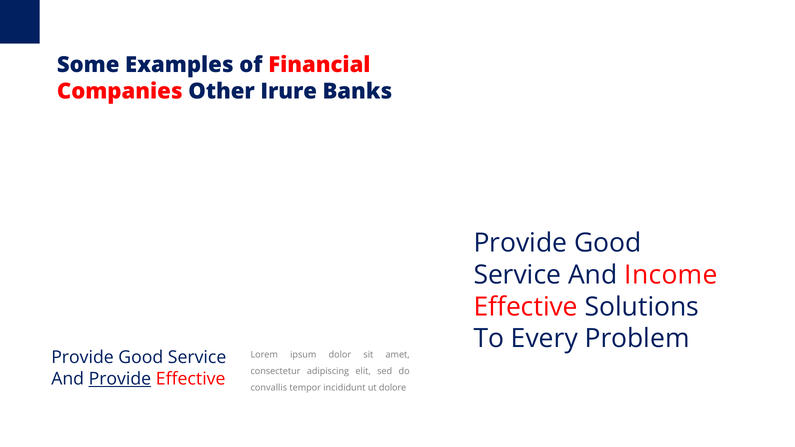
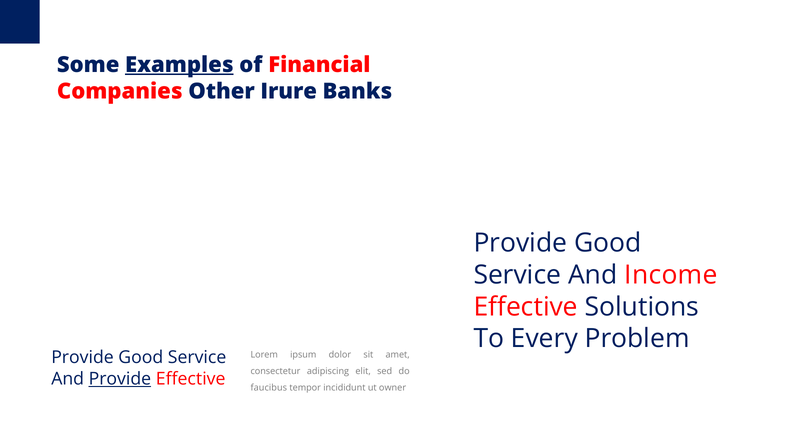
Examples underline: none -> present (179, 65)
convallis: convallis -> faucibus (269, 388)
dolore: dolore -> owner (393, 388)
